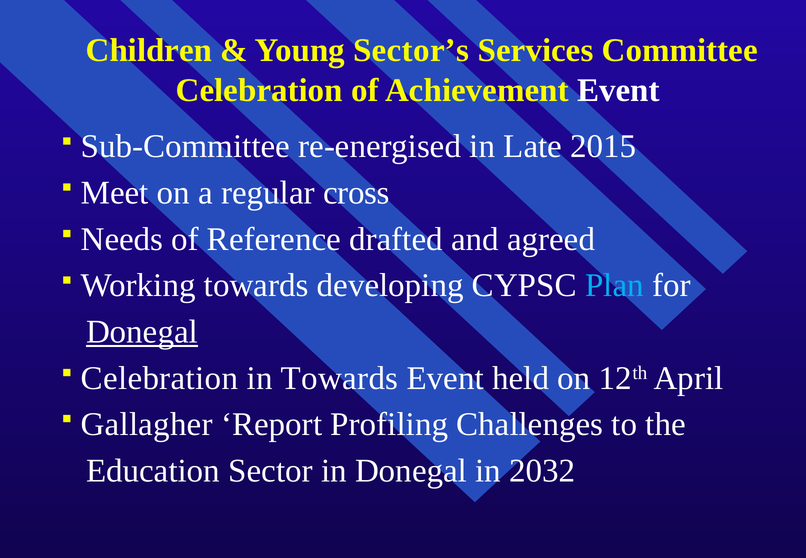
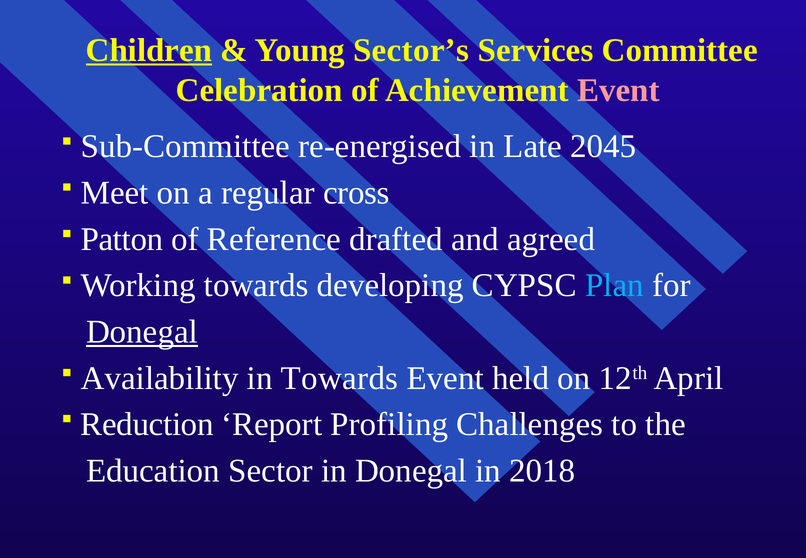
Children underline: none -> present (149, 51)
Event colour: white -> pink (618, 90)
2015: 2015 -> 2045 (603, 147)
Needs: Needs -> Patton (122, 239)
Celebration: Celebration -> Availability (160, 378)
Gallagher: Gallagher -> Reduction (147, 424)
2032: 2032 -> 2018 (542, 471)
